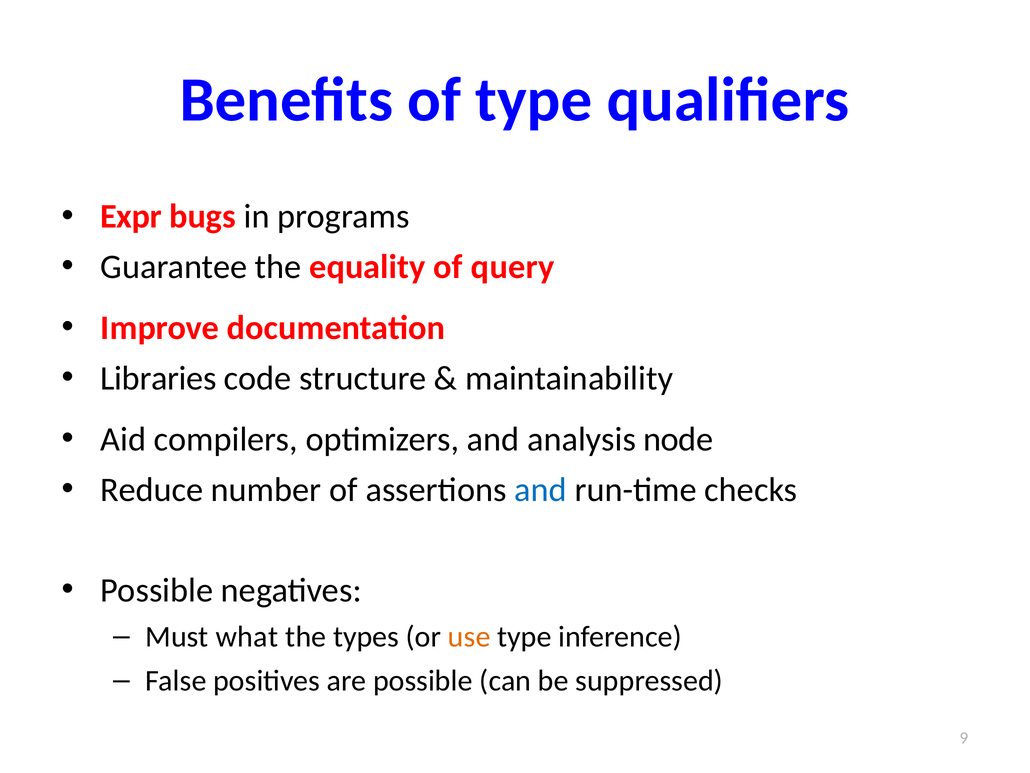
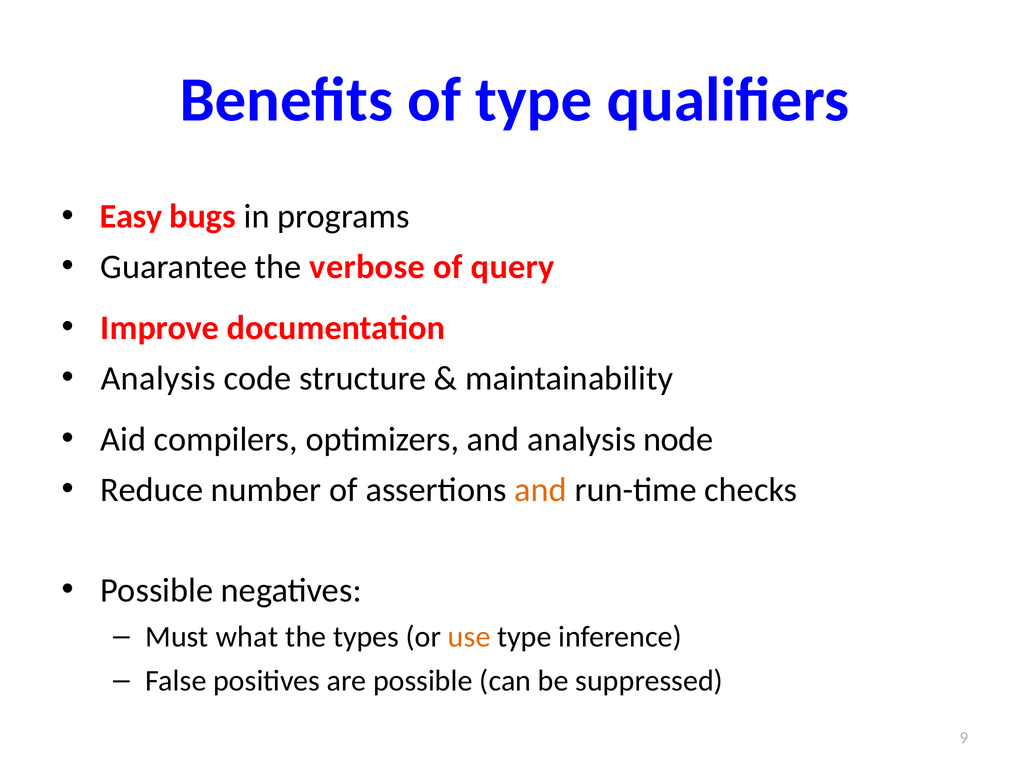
Expr: Expr -> Easy (131, 216)
equality: equality -> verbose (367, 267)
Libraries: Libraries -> Analysis (158, 378)
and colour: blue -> orange (541, 489)
